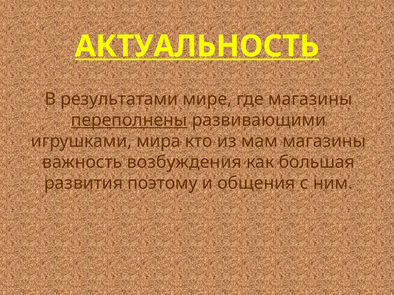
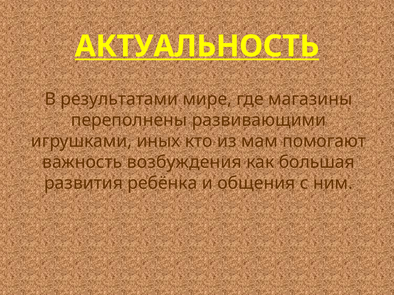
переполнены underline: present -> none (129, 120)
мира: мира -> иных (158, 141)
мам магазины: магазины -> помогают (324, 141)
поэтому: поэтому -> ребёнка (162, 183)
